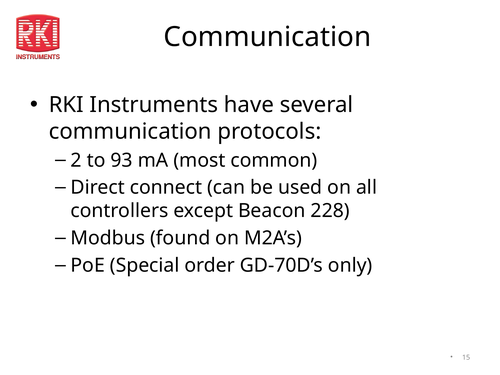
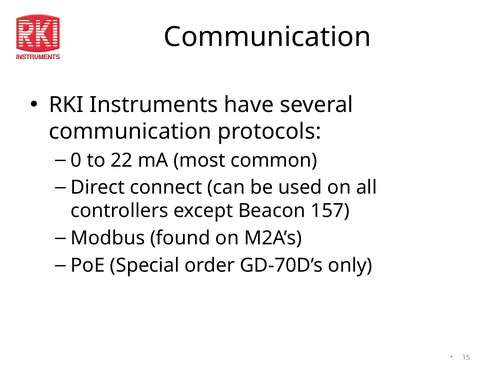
2: 2 -> 0 (76, 160)
93: 93 -> 22 (122, 160)
228: 228 -> 157 (330, 211)
